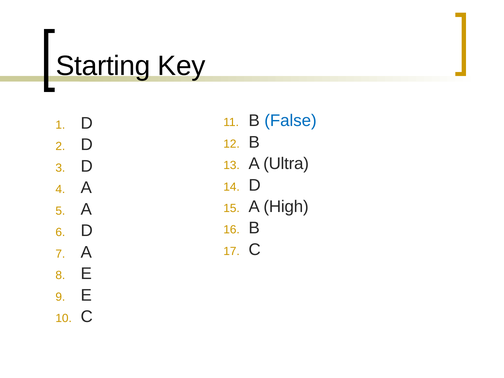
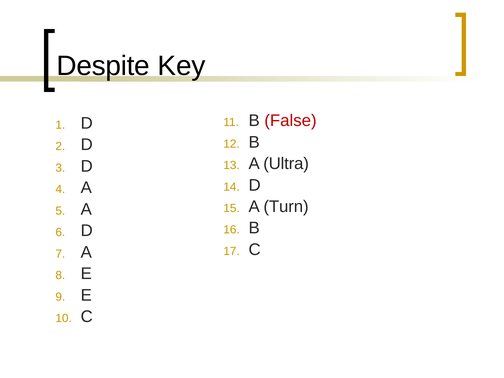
Starting: Starting -> Despite (103, 66)
False colour: blue -> red (290, 121)
High: High -> Turn (286, 207)
